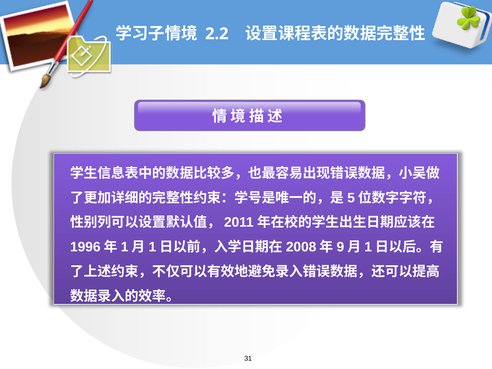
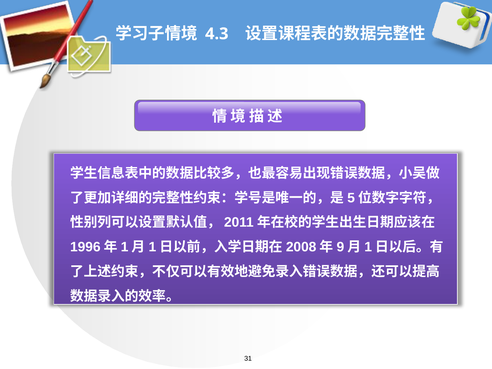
2.2: 2.2 -> 4.3 (217, 34)
